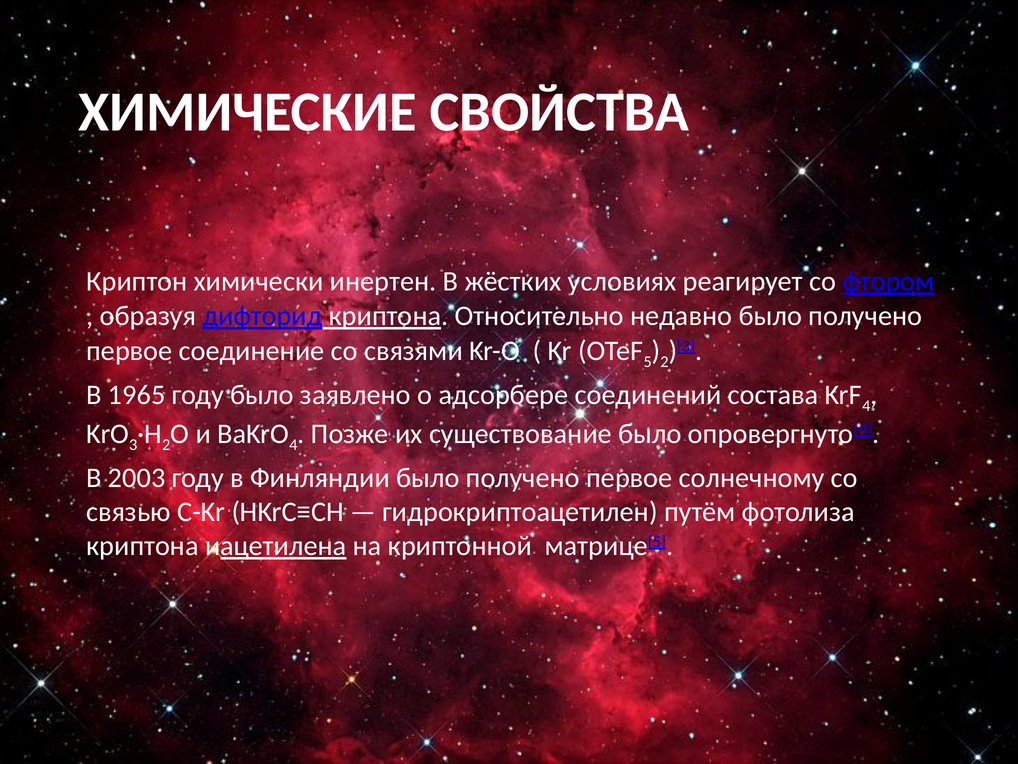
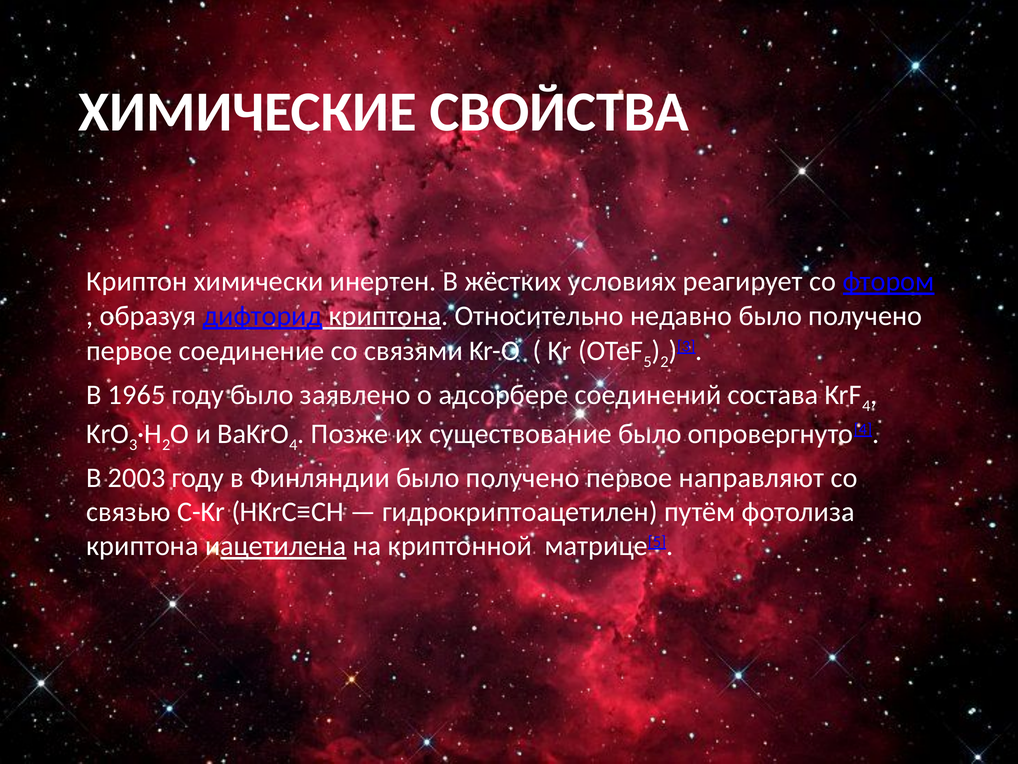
солнечному: солнечному -> направляют (752, 478)
